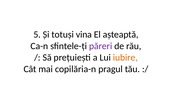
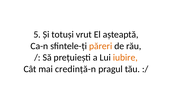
vina: vina -> vrut (84, 34)
păreri colour: purple -> orange (101, 46)
copilăria-n: copilăria-n -> credință-n (76, 69)
